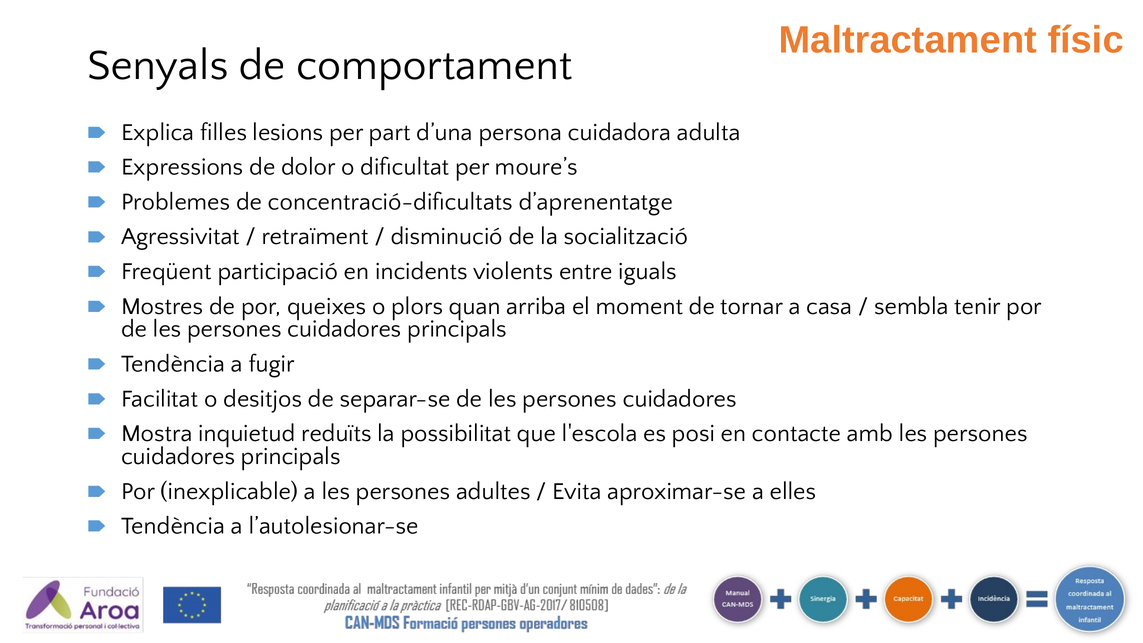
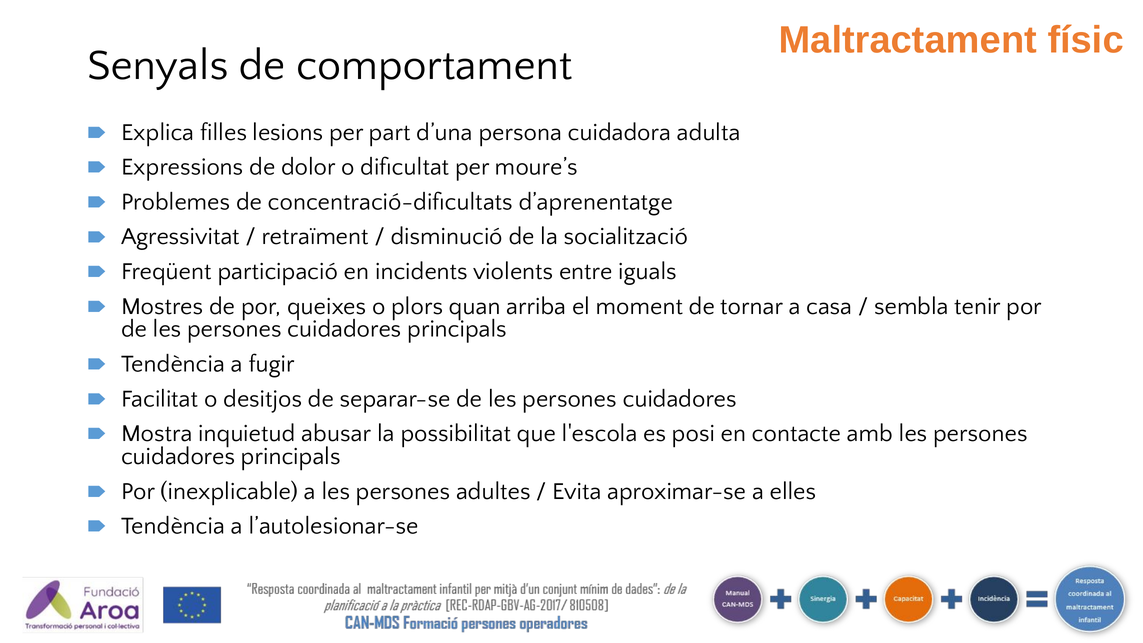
reduïts: reduïts -> abusar (336, 433)
